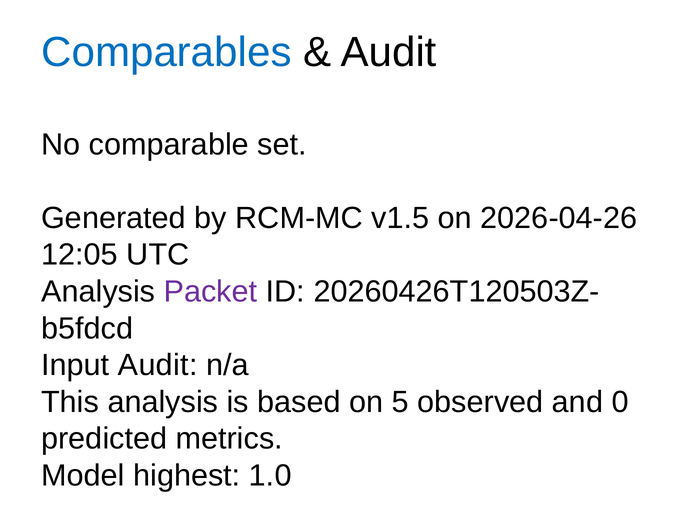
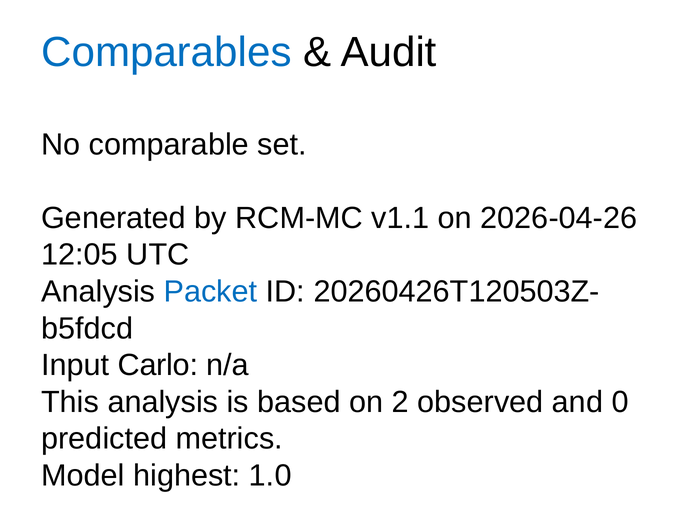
v1.5: v1.5 -> v1.1 (400, 218)
Packet colour: purple -> blue (211, 292)
Input Audit: Audit -> Carlo (158, 365)
5: 5 -> 2 (400, 402)
